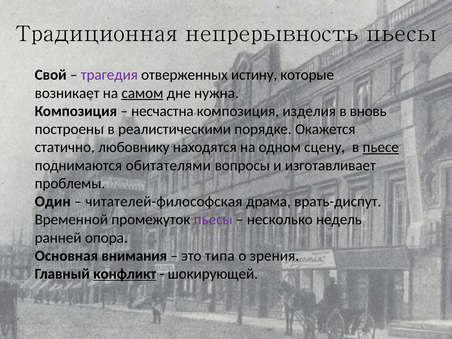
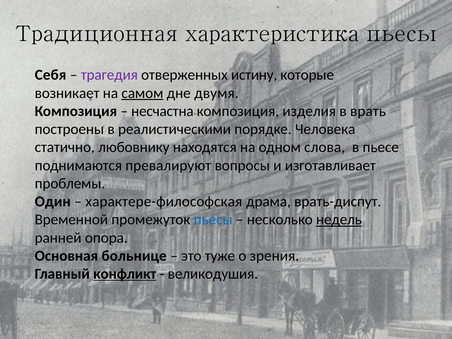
непрерывность: непрерывность -> характеристика (272, 34)
Свой: Свой -> Себя (51, 75)
нужна: нужна -> двумя (216, 93)
вновь: вновь -> врать (368, 111)
Окажется: Окажется -> Человека (325, 129)
сцену: сцену -> слова (325, 147)
пьесе underline: present -> none (381, 147)
обитателями: обитателями -> превалируют (168, 165)
читателей-философская: читателей-философская -> характере-философская (164, 202)
пьесы colour: purple -> blue (213, 220)
недель underline: none -> present (339, 220)
внимания: внимания -> больнице (134, 256)
типа: типа -> туже (220, 256)
шокирующей: шокирующей -> великодушия (213, 274)
